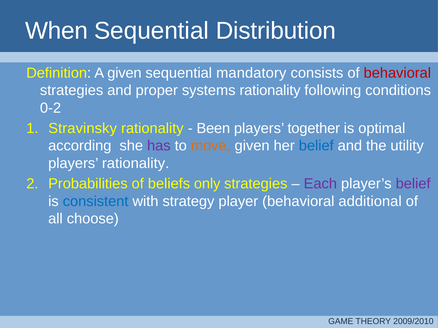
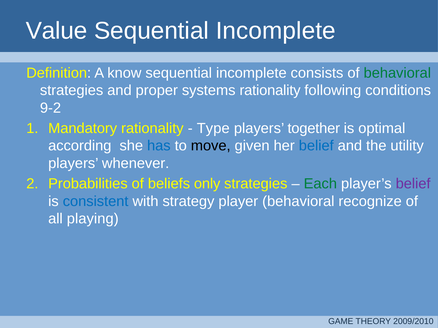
When: When -> Value (57, 31)
Distribution: Distribution -> Incomplete (276, 31)
A given: given -> know (124, 73)
mandatory: mandatory -> incomplete (251, 73)
behavioral colour: red -> green (397, 73)
0-2: 0-2 -> 9-2 (51, 108)
Stravinsky: Stravinsky -> Mandatory (83, 129)
Been: Been -> Type (213, 129)
has colour: purple -> blue (159, 146)
move colour: orange -> black (211, 146)
players rationality: rationality -> whenever (136, 164)
Each colour: purple -> green (320, 184)
additional: additional -> recognize (370, 202)
choose: choose -> playing (93, 219)
